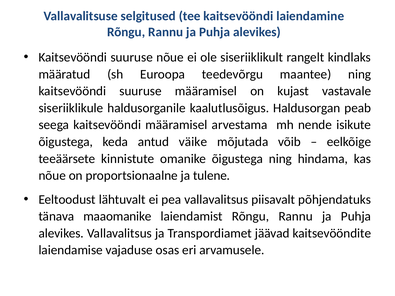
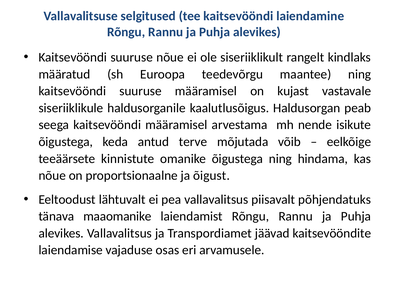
väike: väike -> terve (193, 142)
tulene: tulene -> õigust (211, 176)
